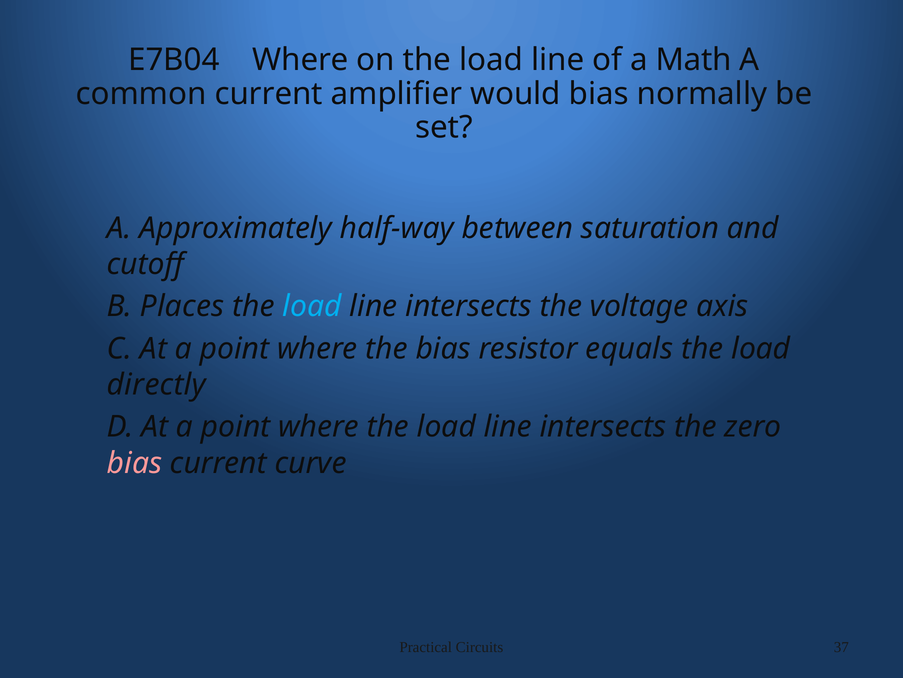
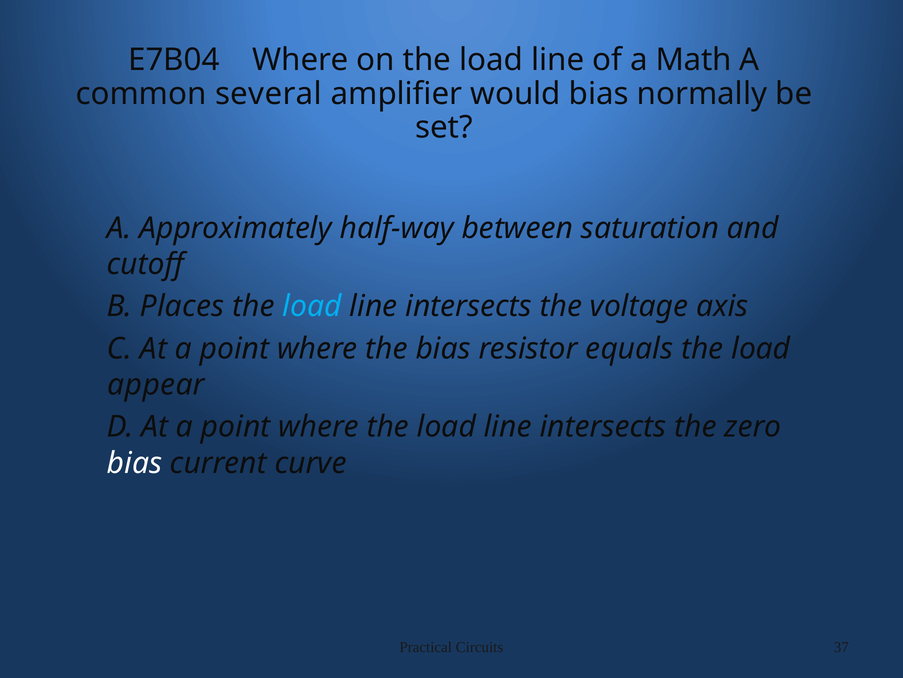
common current: current -> several (268, 94)
directly: directly -> appear (156, 384)
bias colour: pink -> white (135, 463)
